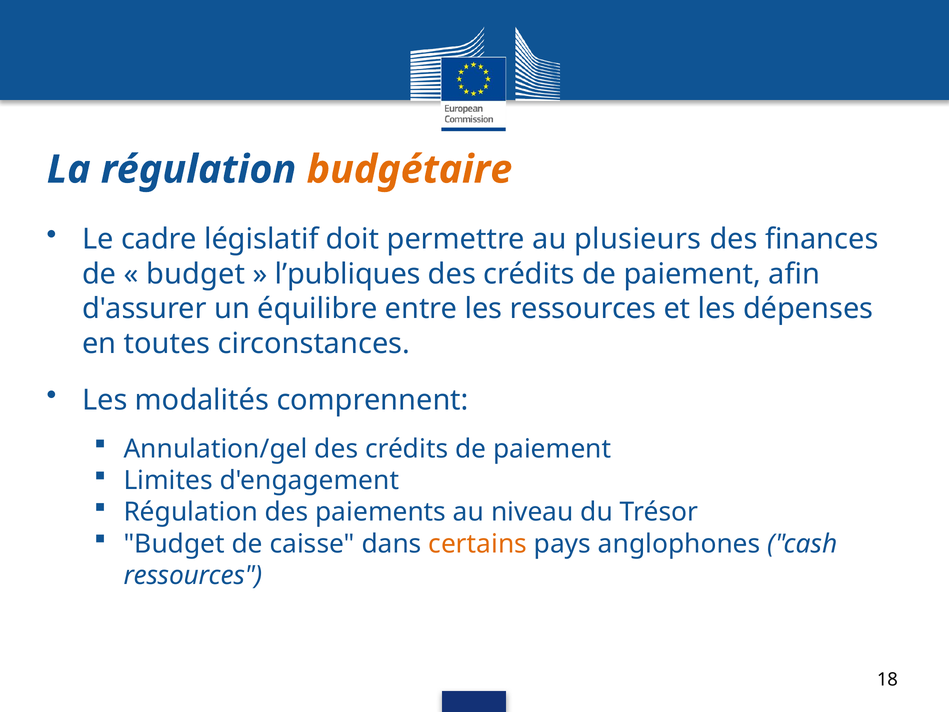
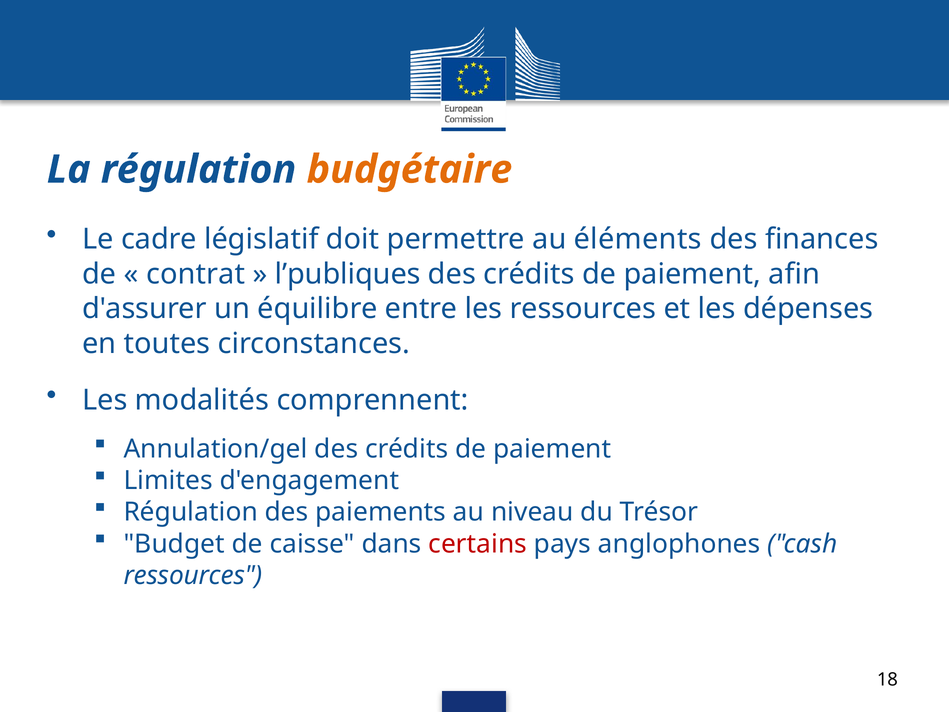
plusieurs: plusieurs -> éléments (638, 239)
budget: budget -> contrat (196, 274)
certains colour: orange -> red (478, 544)
